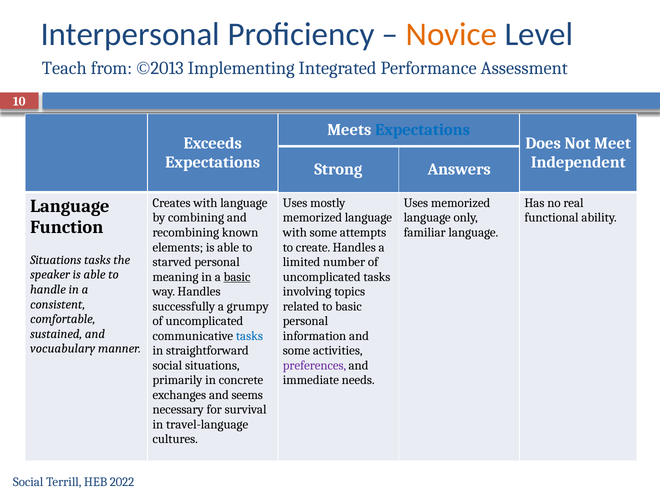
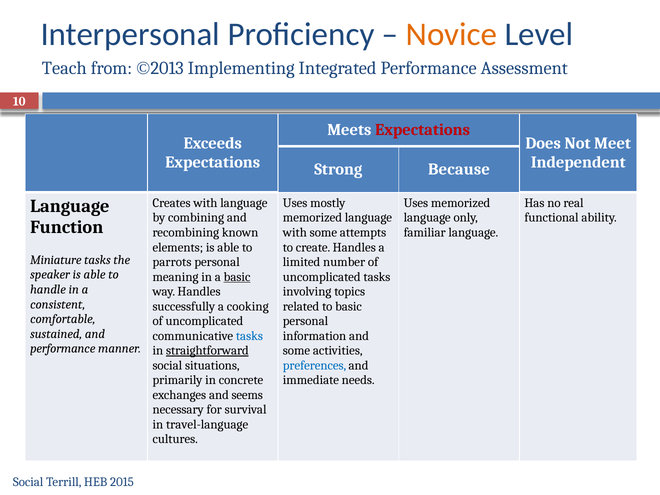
Expectations colour: blue -> red (423, 130)
Answers: Answers -> Because (459, 169)
Situations: Situations -> Miniature (56, 260)
starved: starved -> parrots (172, 262)
grumpy: grumpy -> cooking (248, 306)
vocuabulary: vocuabulary -> performance (63, 349)
straightforward underline: none -> present (207, 351)
preferences colour: purple -> blue (315, 365)
2022: 2022 -> 2015 (122, 482)
